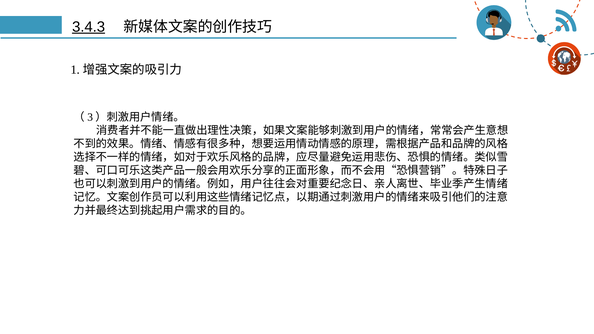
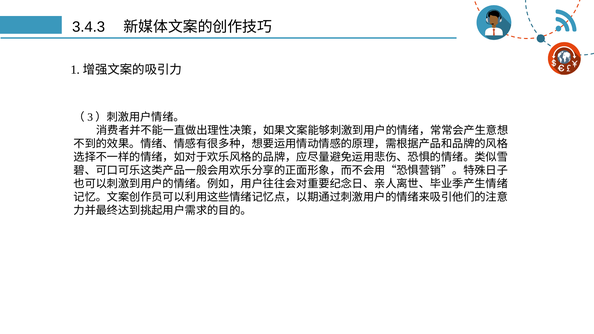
3.4.3 underline: present -> none (89, 27)
